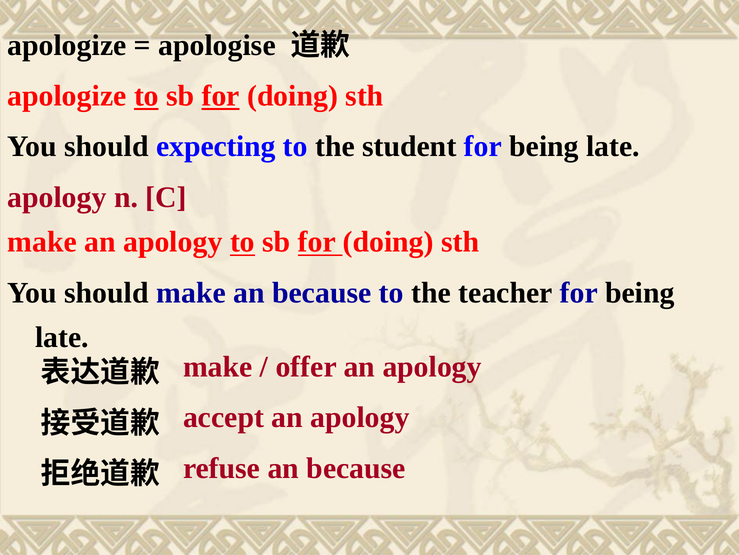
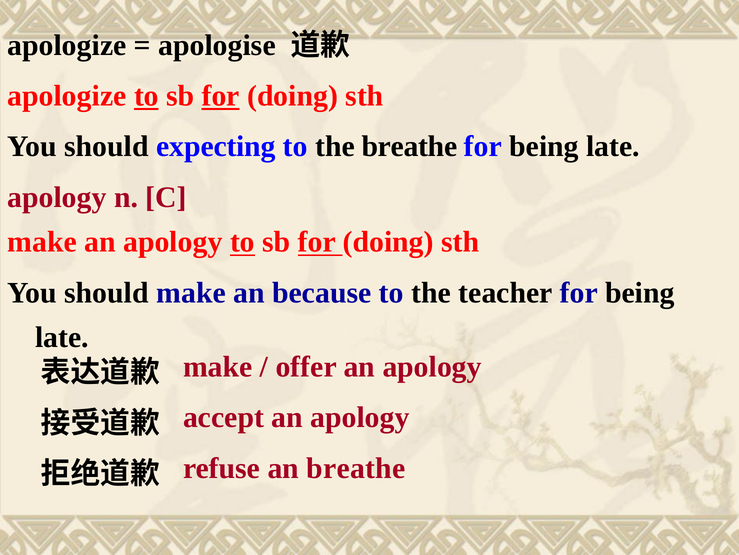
the student: student -> breathe (410, 146)
refuse an because: because -> breathe (356, 468)
